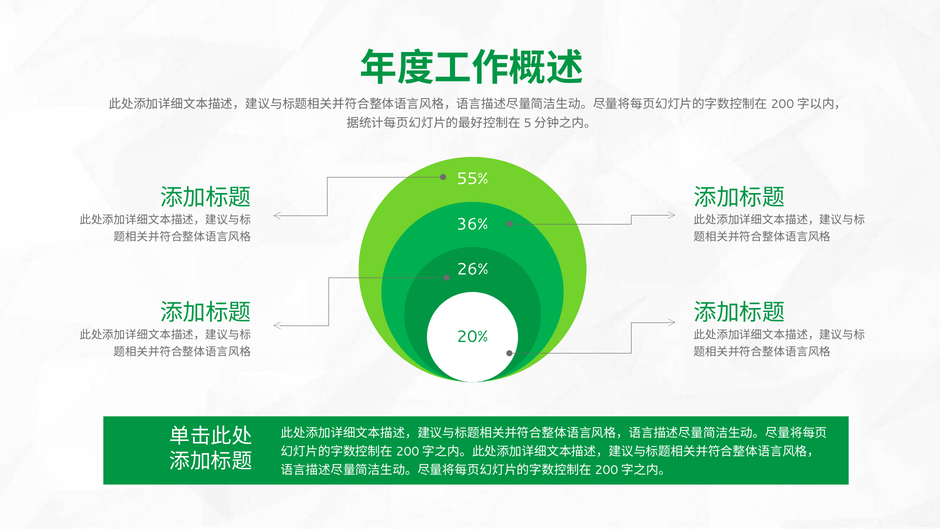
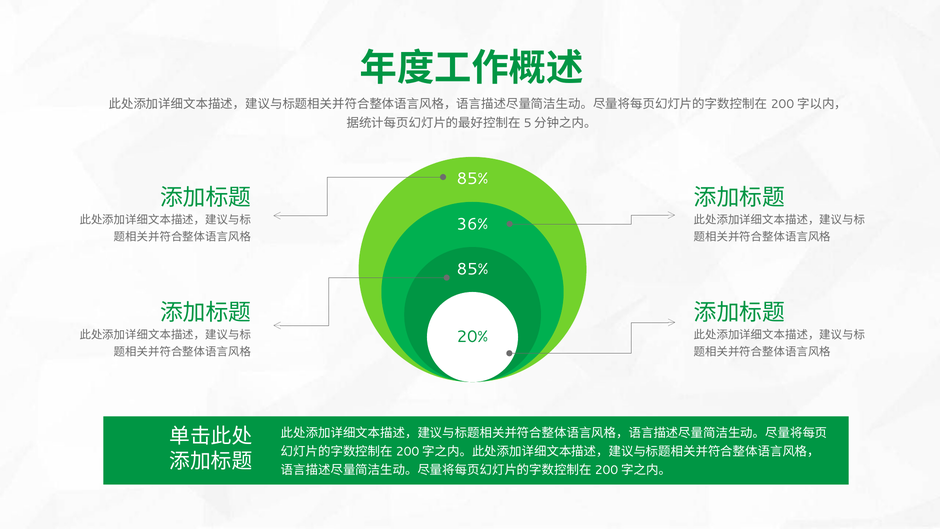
55%: 55% -> 85% (472, 179)
26%: 26% -> 85% (473, 269)
